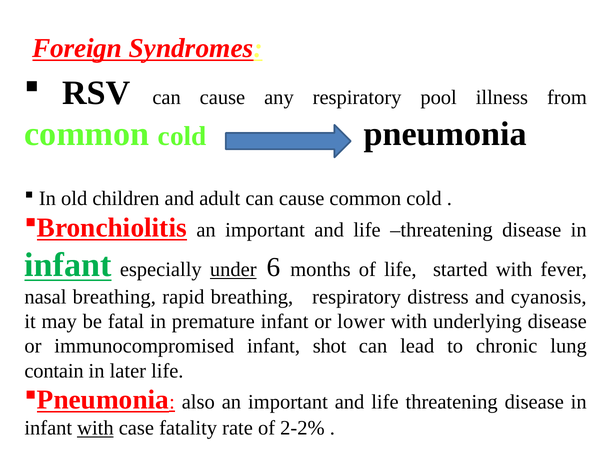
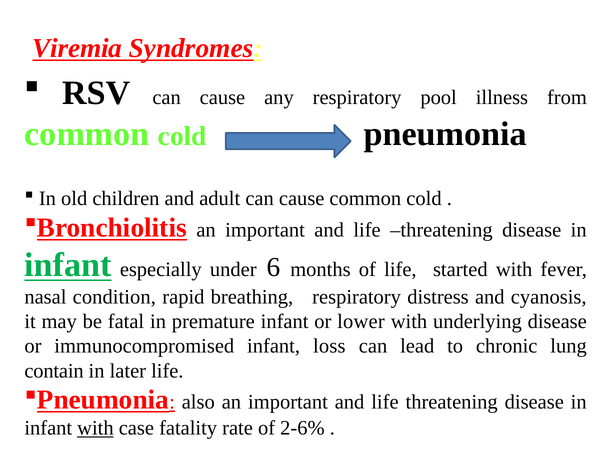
Foreign: Foreign -> Viremia (77, 48)
under underline: present -> none (233, 270)
nasal breathing: breathing -> condition (114, 297)
shot: shot -> loss (329, 346)
2-2%: 2-2% -> 2-6% (302, 428)
